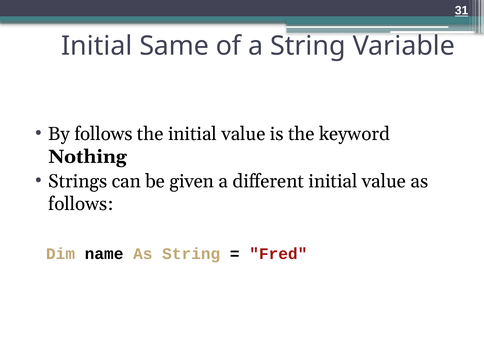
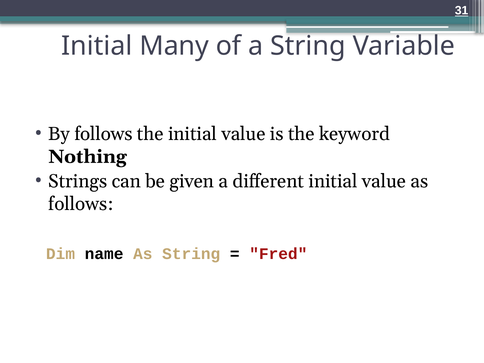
Same: Same -> Many (174, 46)
